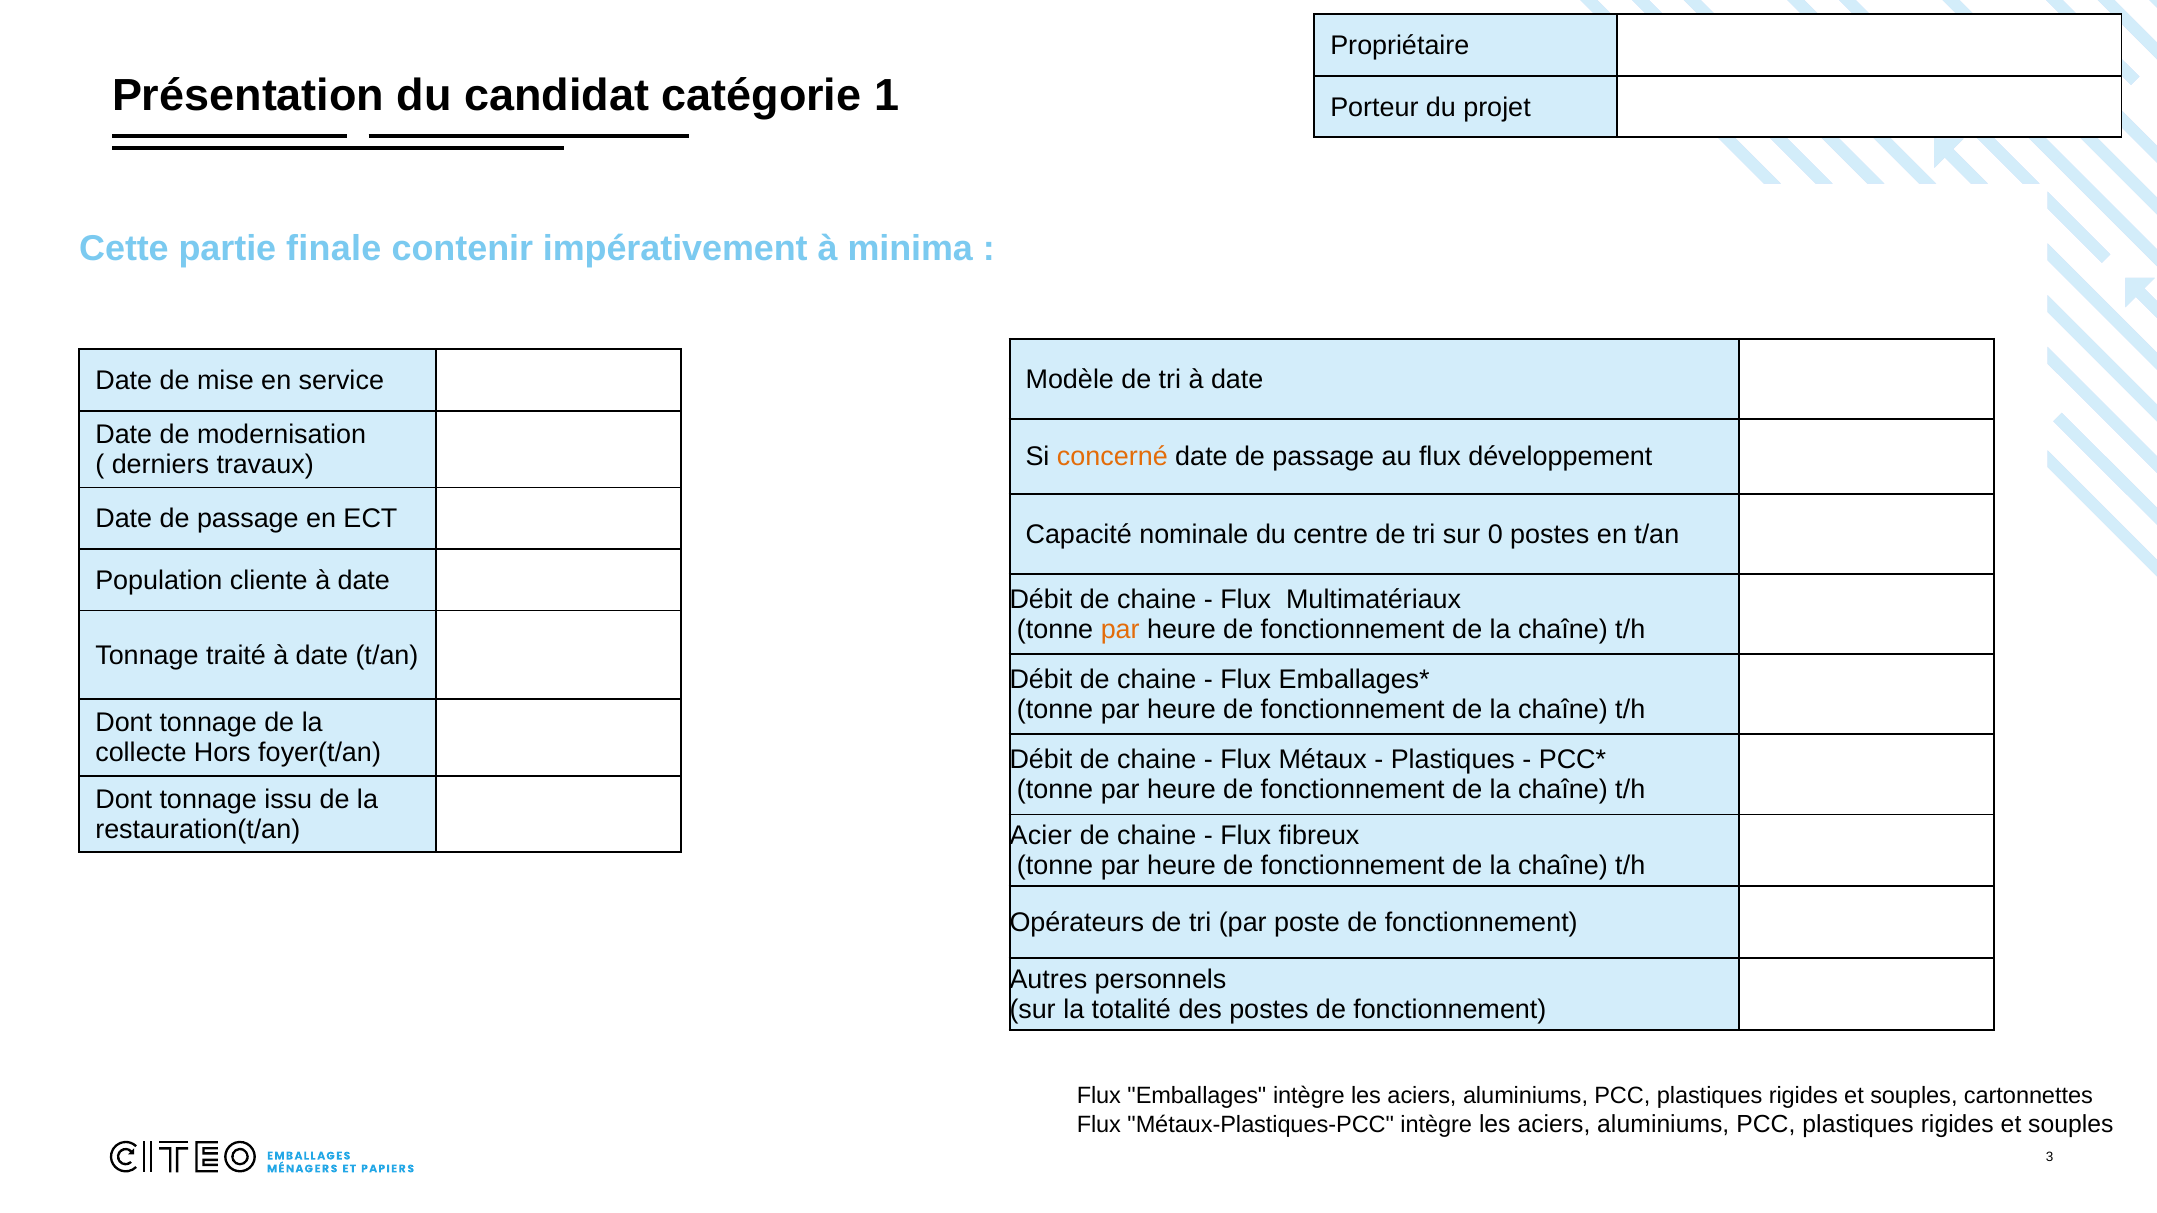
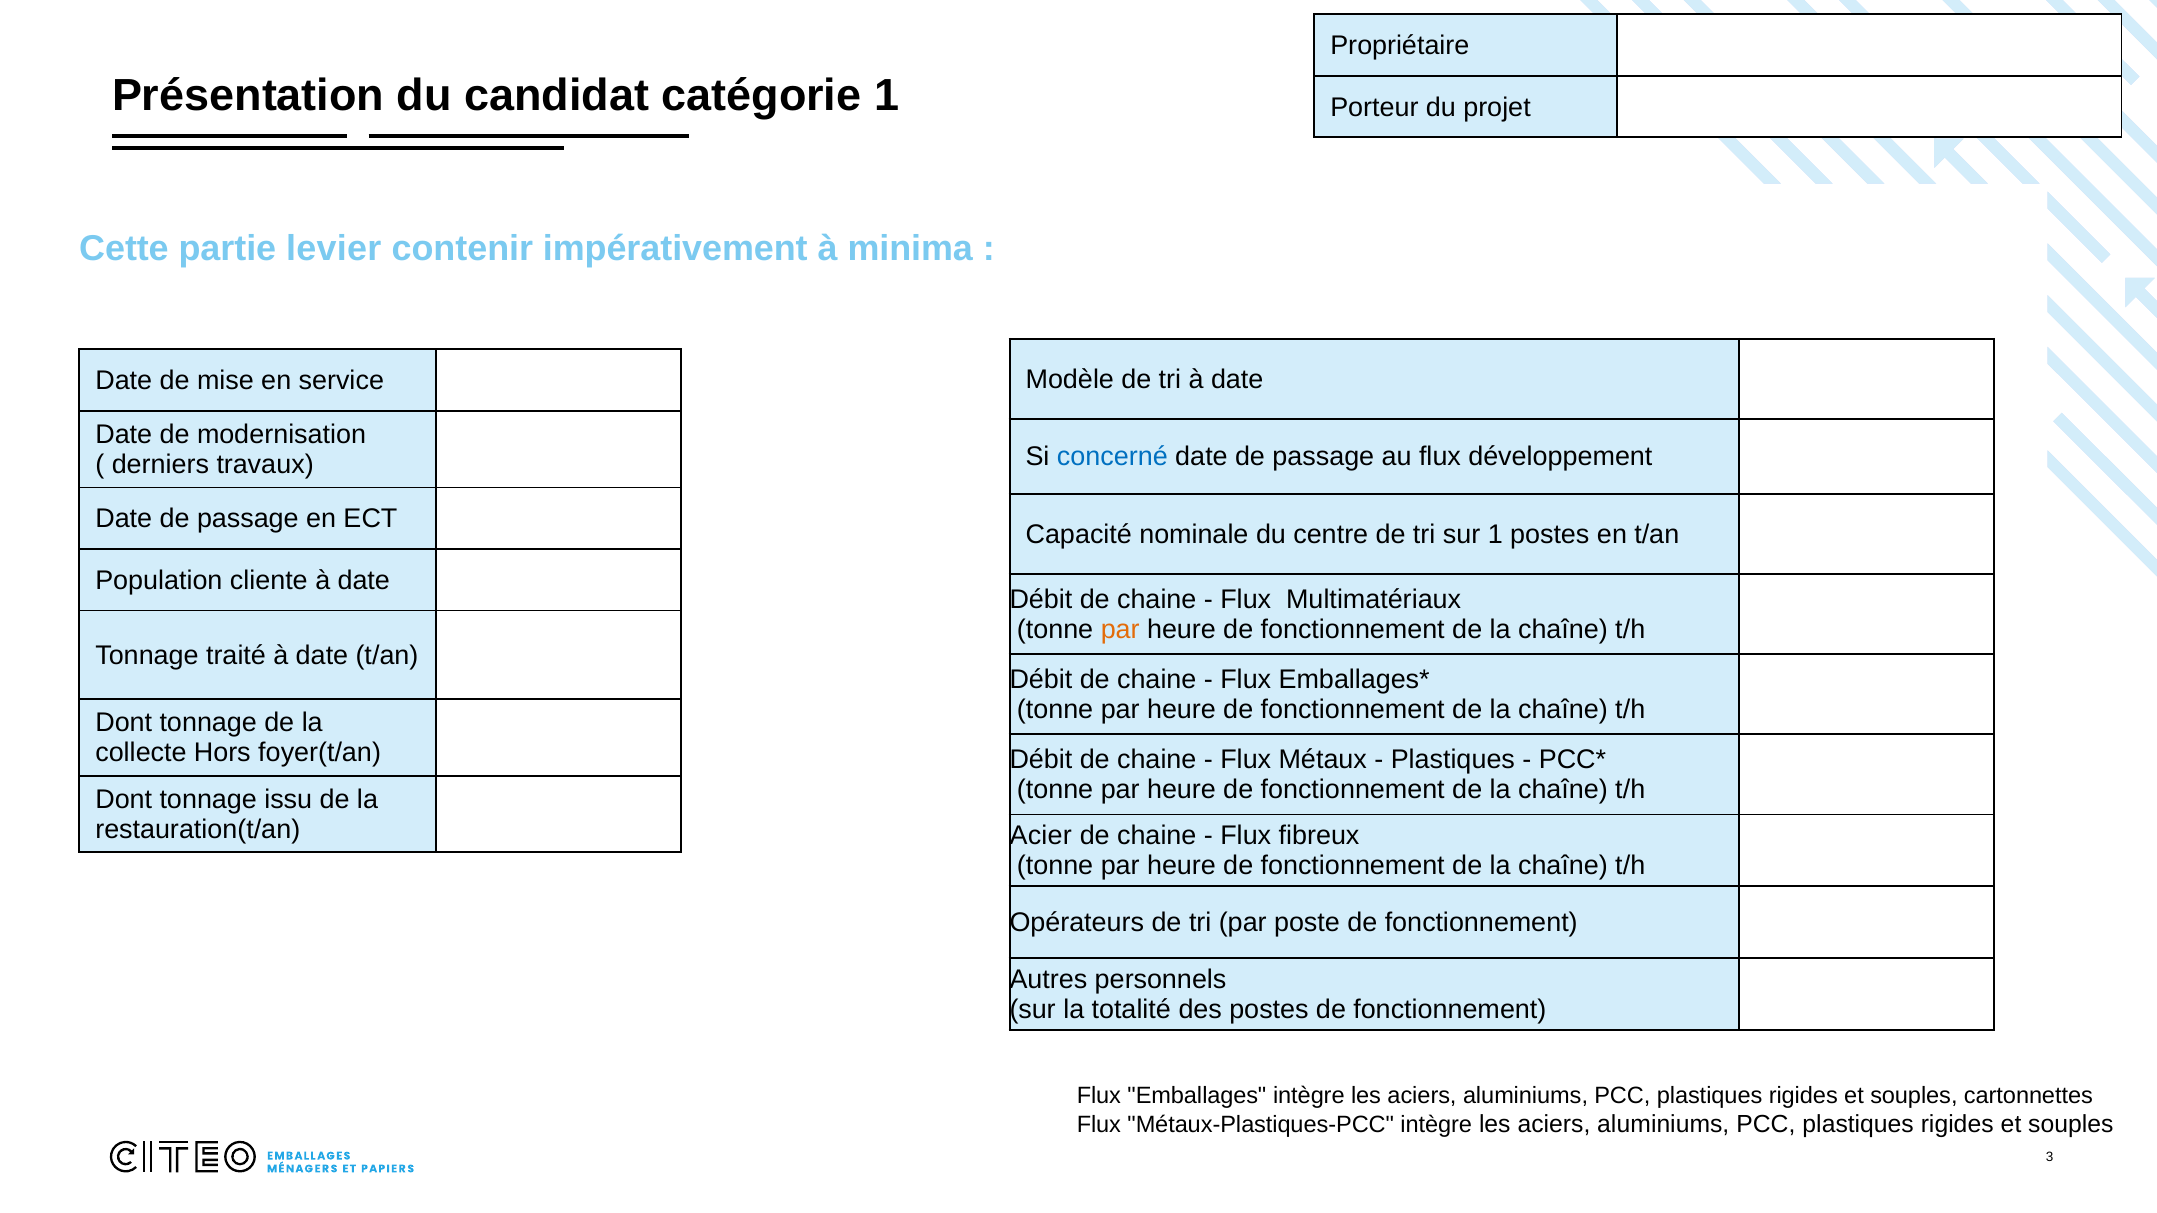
finale: finale -> levier (334, 248)
concerné colour: orange -> blue (1112, 457)
sur 0: 0 -> 1 (1495, 535)
